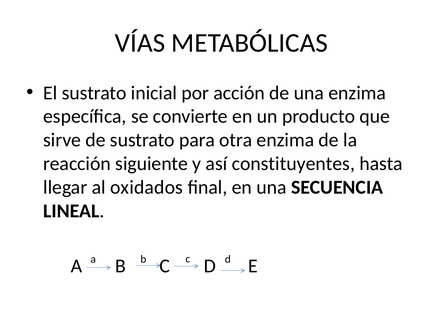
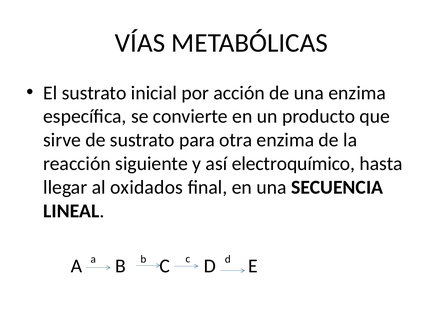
constituyentes: constituyentes -> electroquímico (293, 164)
